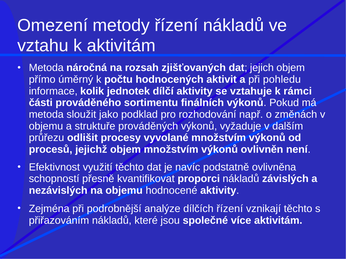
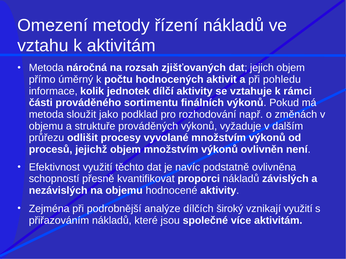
dílčích řízení: řízení -> široký (230, 209)
vznikají těchto: těchto -> využití (298, 209)
